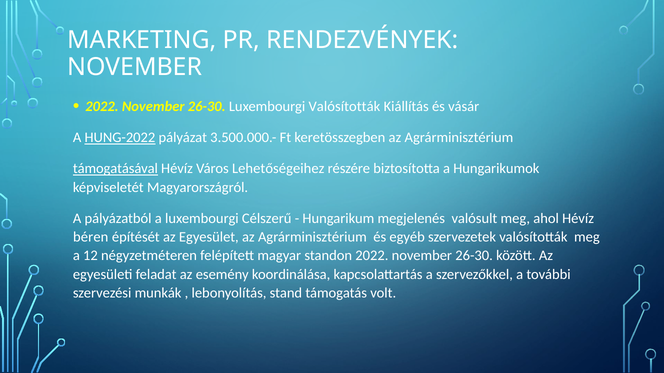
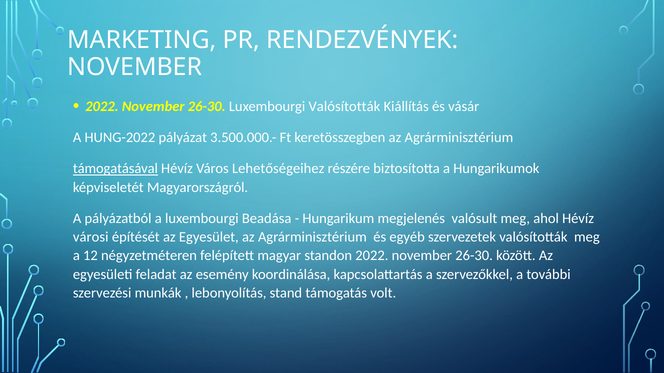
HUNG-2022 underline: present -> none (120, 138)
Célszerű: Célszerű -> Beadása (267, 219)
béren: béren -> városi (91, 237)
